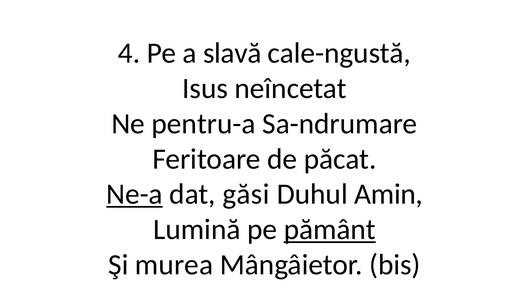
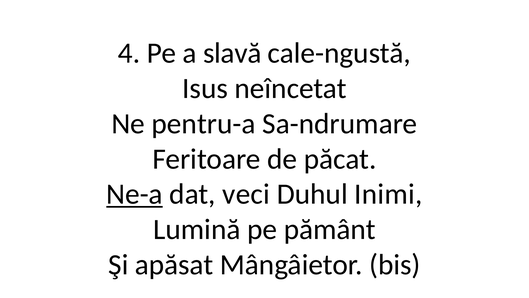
găsi: găsi -> veci (246, 194)
Amin: Amin -> Inimi (388, 194)
pământ underline: present -> none (330, 229)
murea: murea -> apăsat (174, 265)
